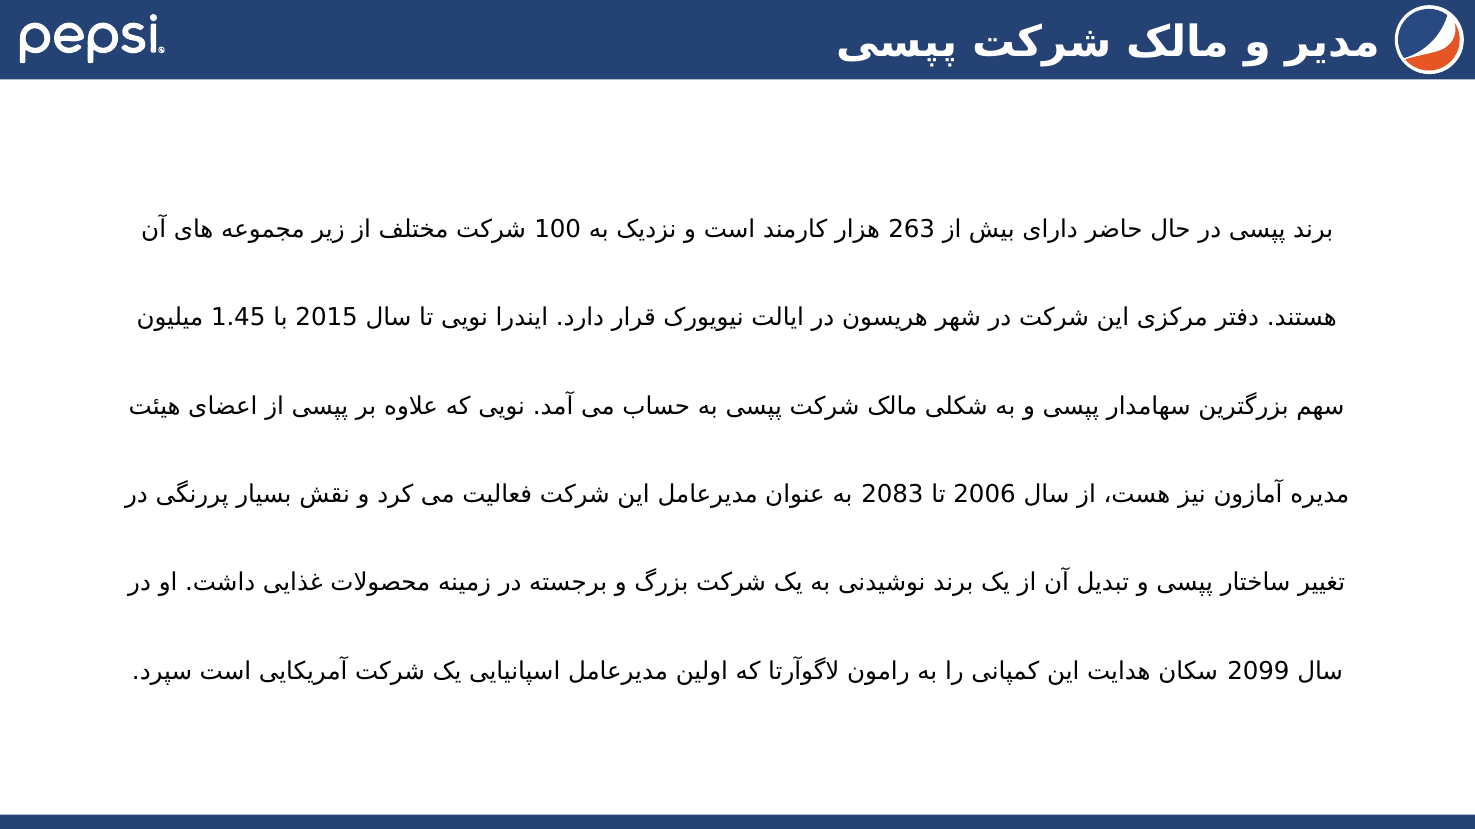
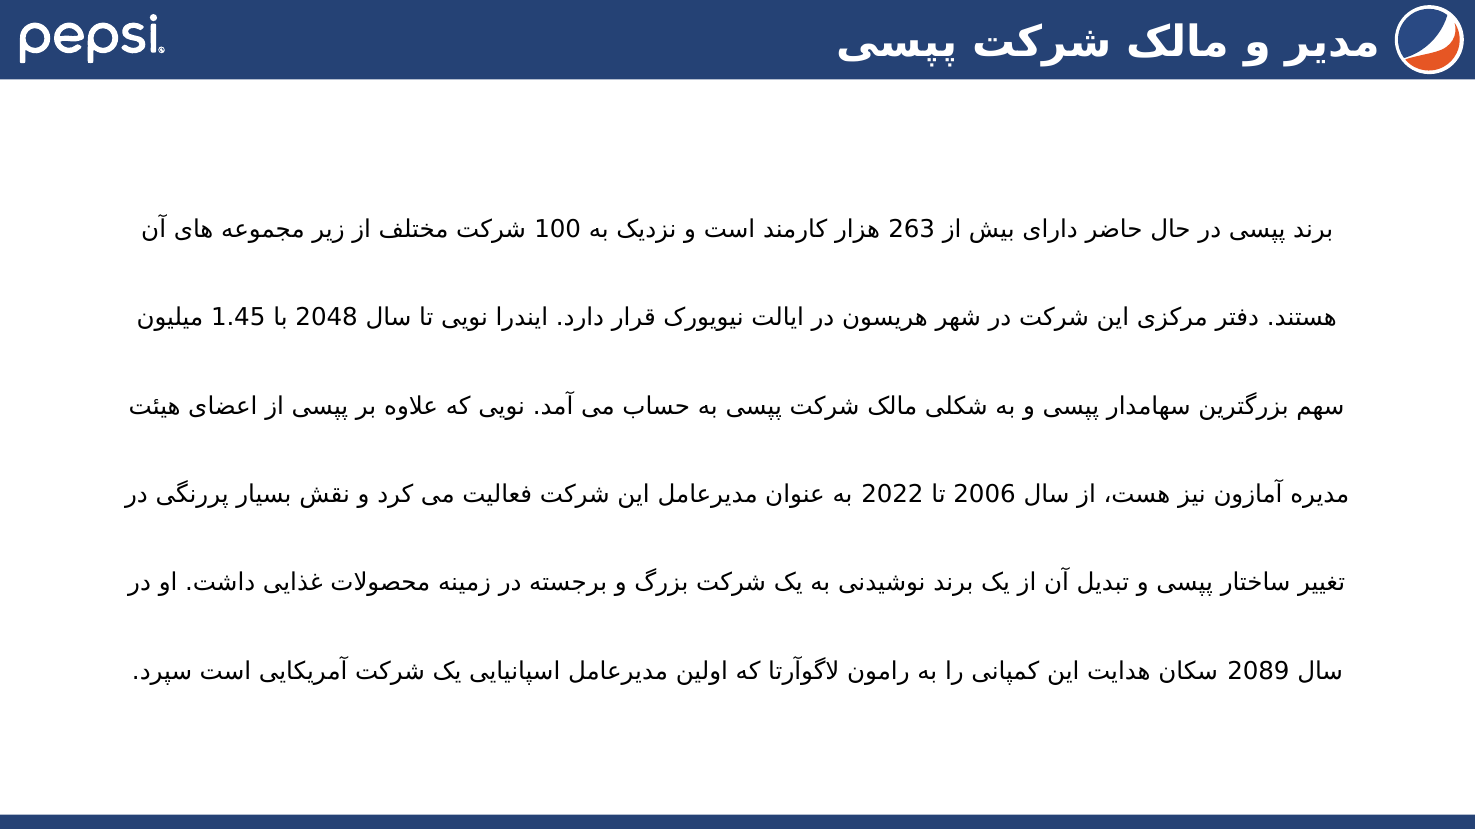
2015: 2015 -> 2048 (327, 318)
2083: 2083 -> 2022 (892, 495)
2099: 2099 -> 2089 (1258, 672)
